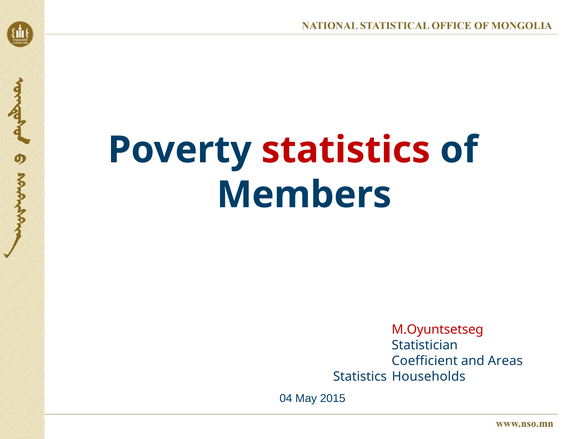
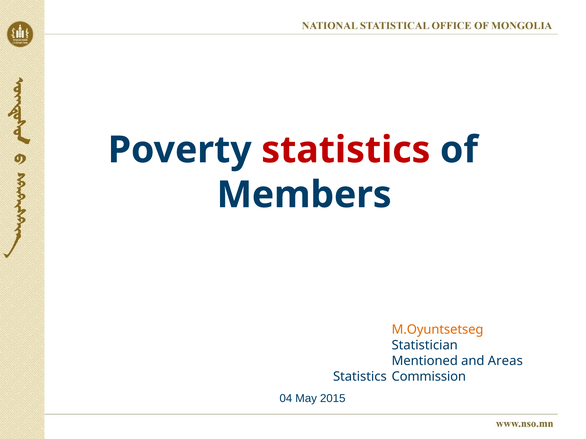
M.Oyuntsetseg colour: red -> orange (438, 330)
Coefficient: Coefficient -> Mentioned (425, 361)
Households: Households -> Commission (429, 377)
